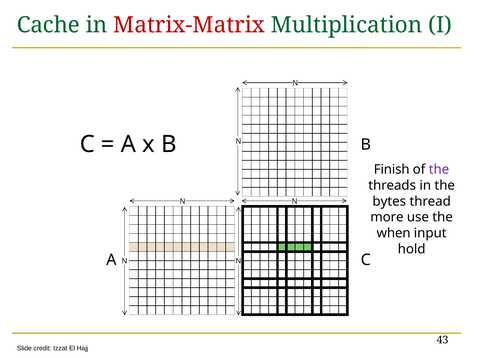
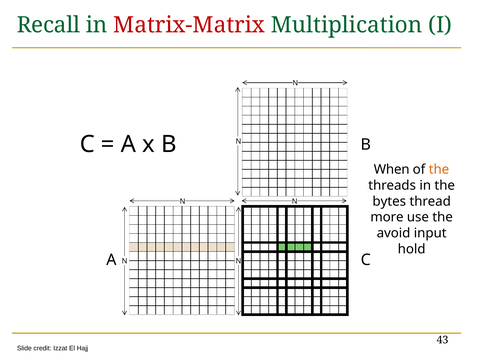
Cache: Cache -> Recall (48, 25)
Finish: Finish -> When (392, 169)
the colour: purple -> orange (439, 169)
when: when -> avoid (394, 233)
